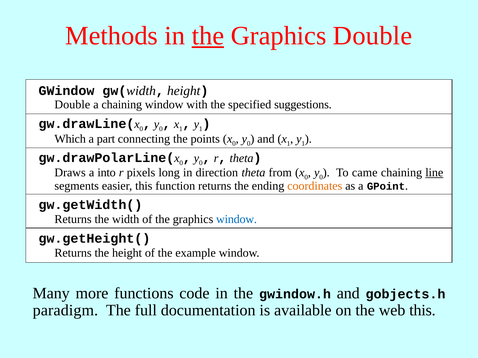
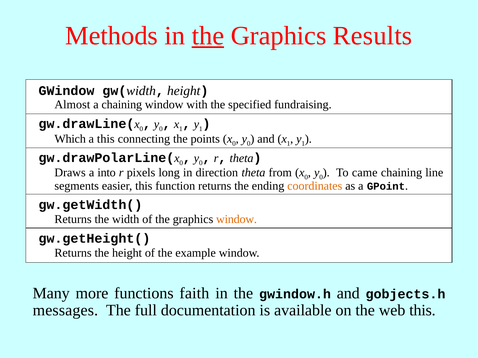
Graphics Double: Double -> Results (373, 36)
Double: Double -> Almost (72, 105)
suggestions: suggestions -> fundraising (303, 105)
a part: part -> this (106, 139)
line underline: present -> none (434, 173)
window colour: blue -> orange (237, 220)
code: code -> faith (194, 294)
paradigm: paradigm -> messages (65, 311)
